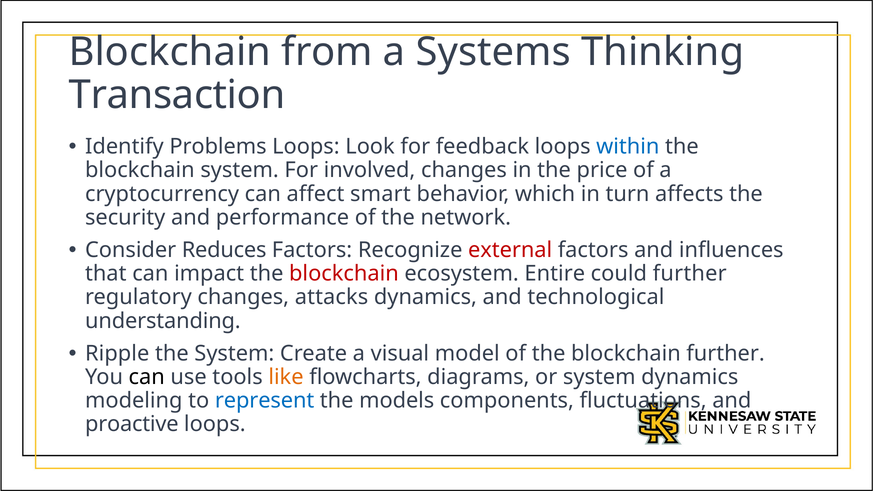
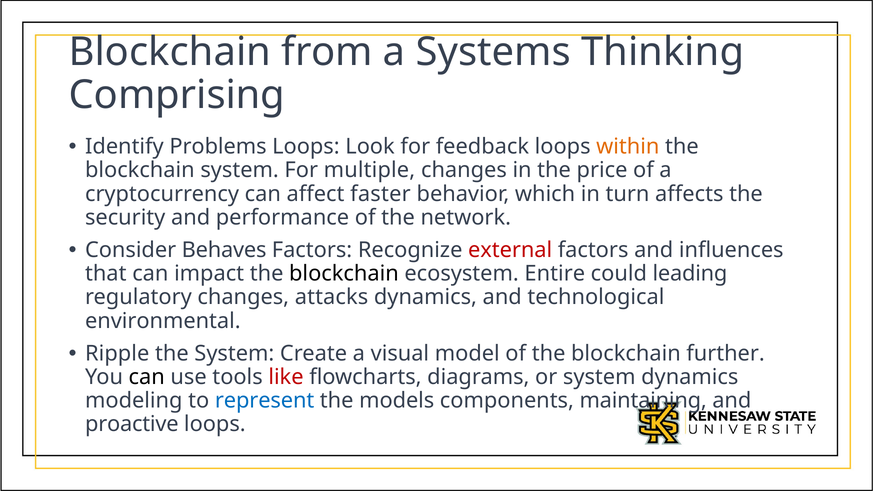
Transaction: Transaction -> Comprising (177, 95)
within colour: blue -> orange (628, 147)
involved: involved -> multiple (369, 170)
smart: smart -> faster (380, 194)
Reduces: Reduces -> Behaves (224, 250)
blockchain colour: red -> black (344, 274)
could further: further -> leading (690, 274)
understanding: understanding -> environmental (163, 321)
like colour: orange -> red (286, 377)
fluctuations: fluctuations -> maintaining (643, 401)
